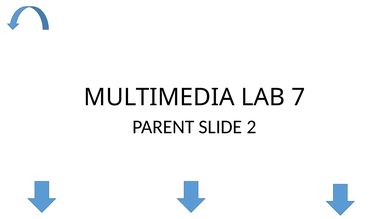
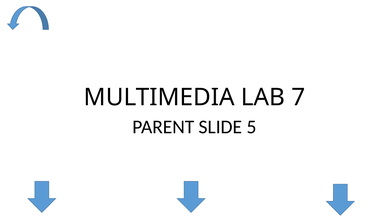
2: 2 -> 5 (251, 127)
